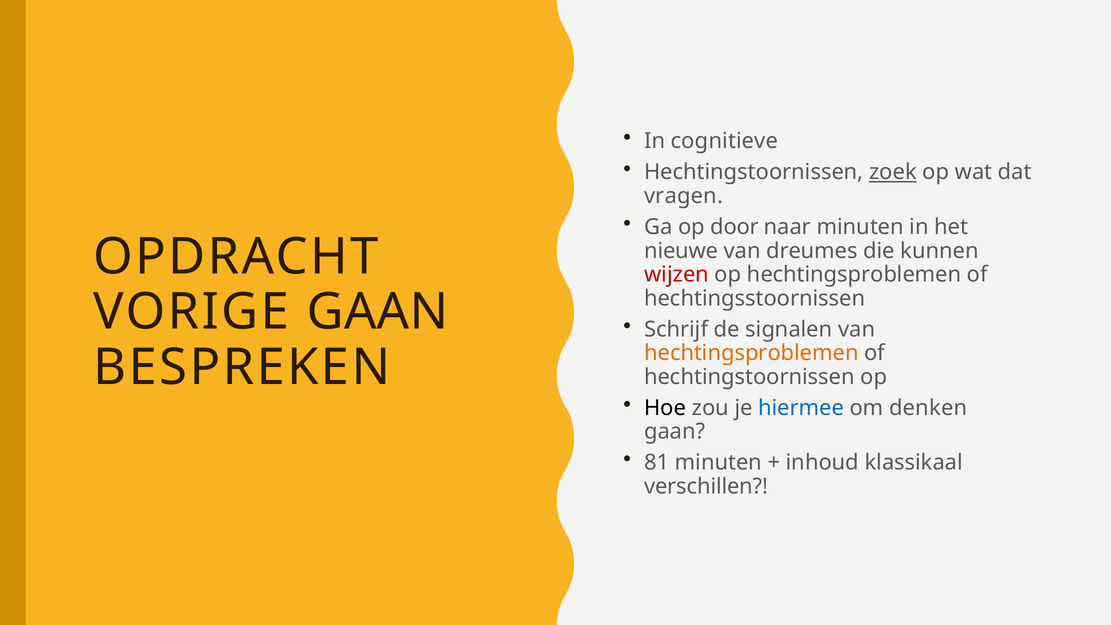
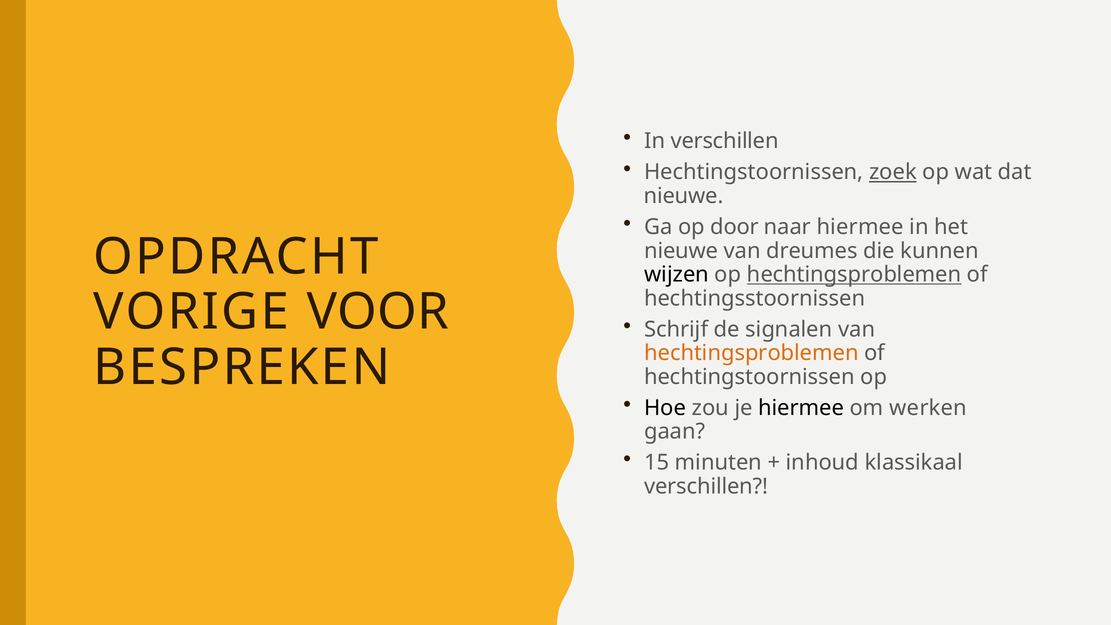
In cognitieve: cognitieve -> verschillen (725, 141)
vragen: vragen -> nieuwe (684, 196)
naar minuten: minuten -> hiermee (860, 227)
wijzen colour: red -> black (677, 274)
hechtingsproblemen underline: none -> present (854, 274)
VORIGE GAAN: GAAN -> VOOR (378, 312)
hiermee colour: blue -> black (801, 408)
denken: denken -> werken (928, 408)
81: 81 -> 15 (657, 463)
